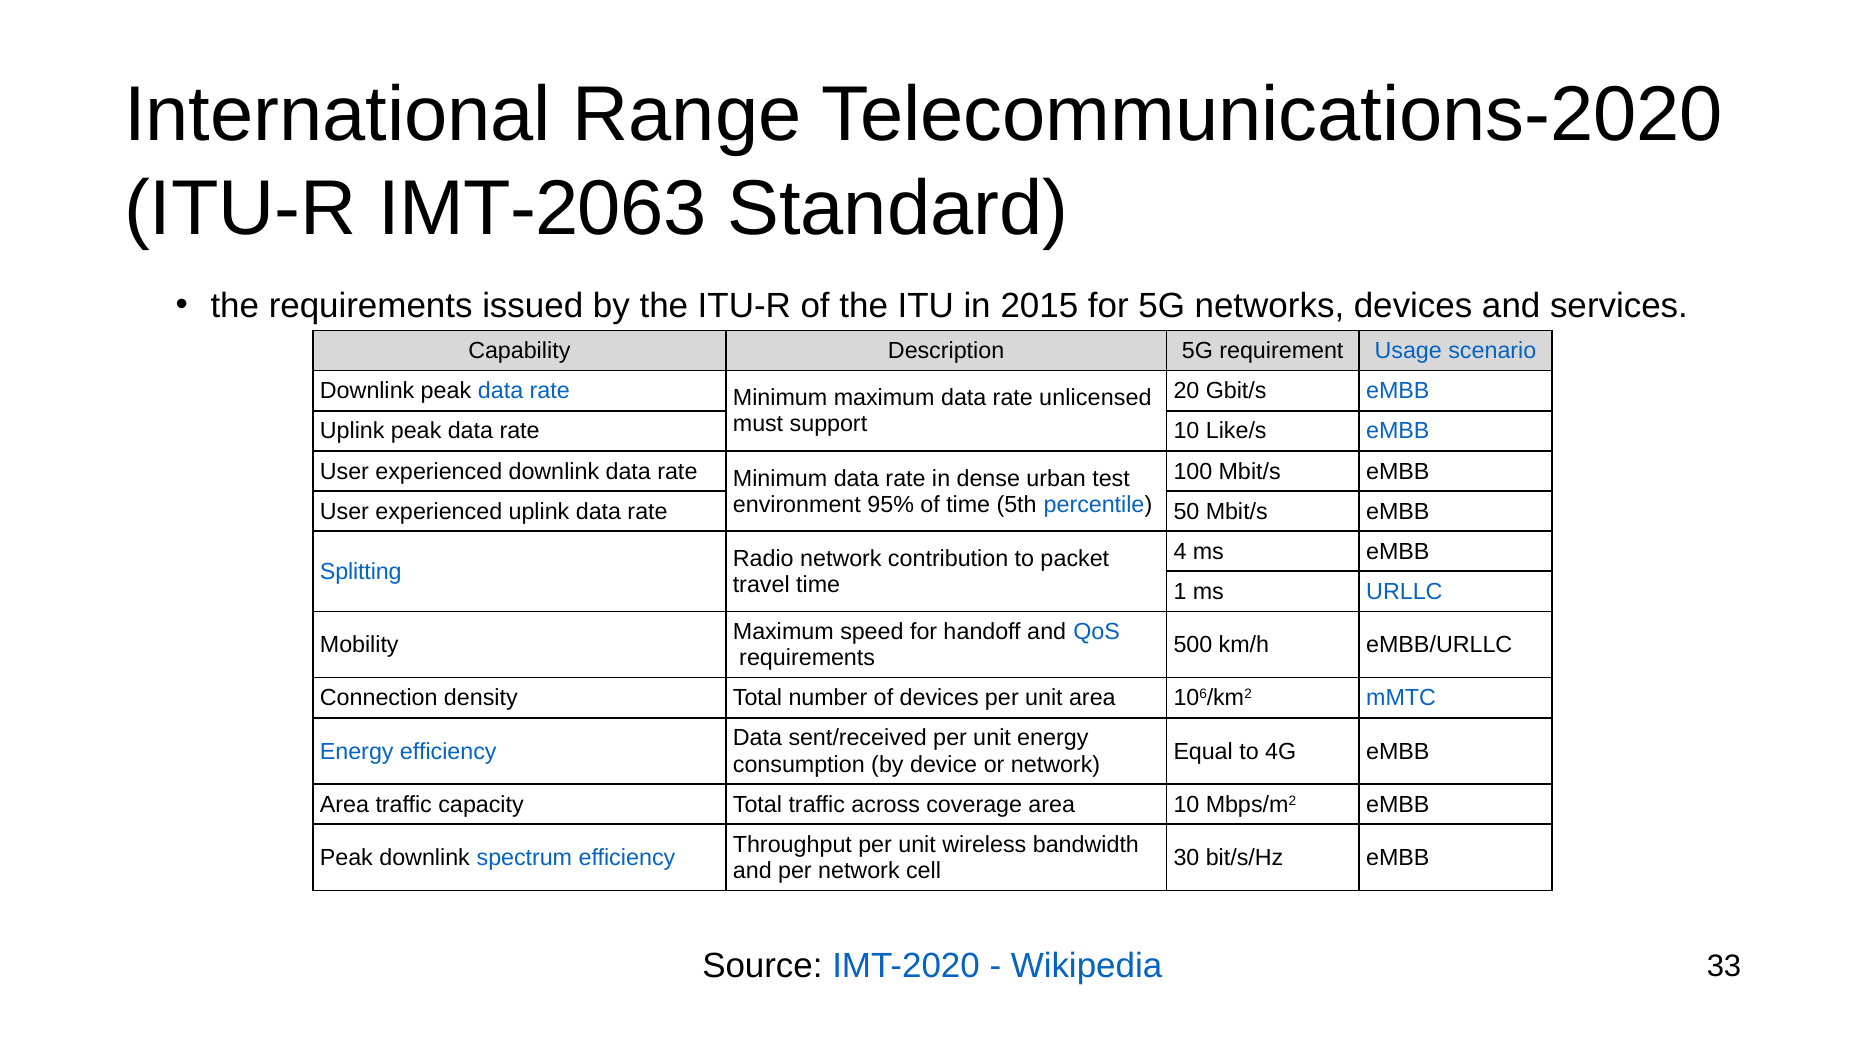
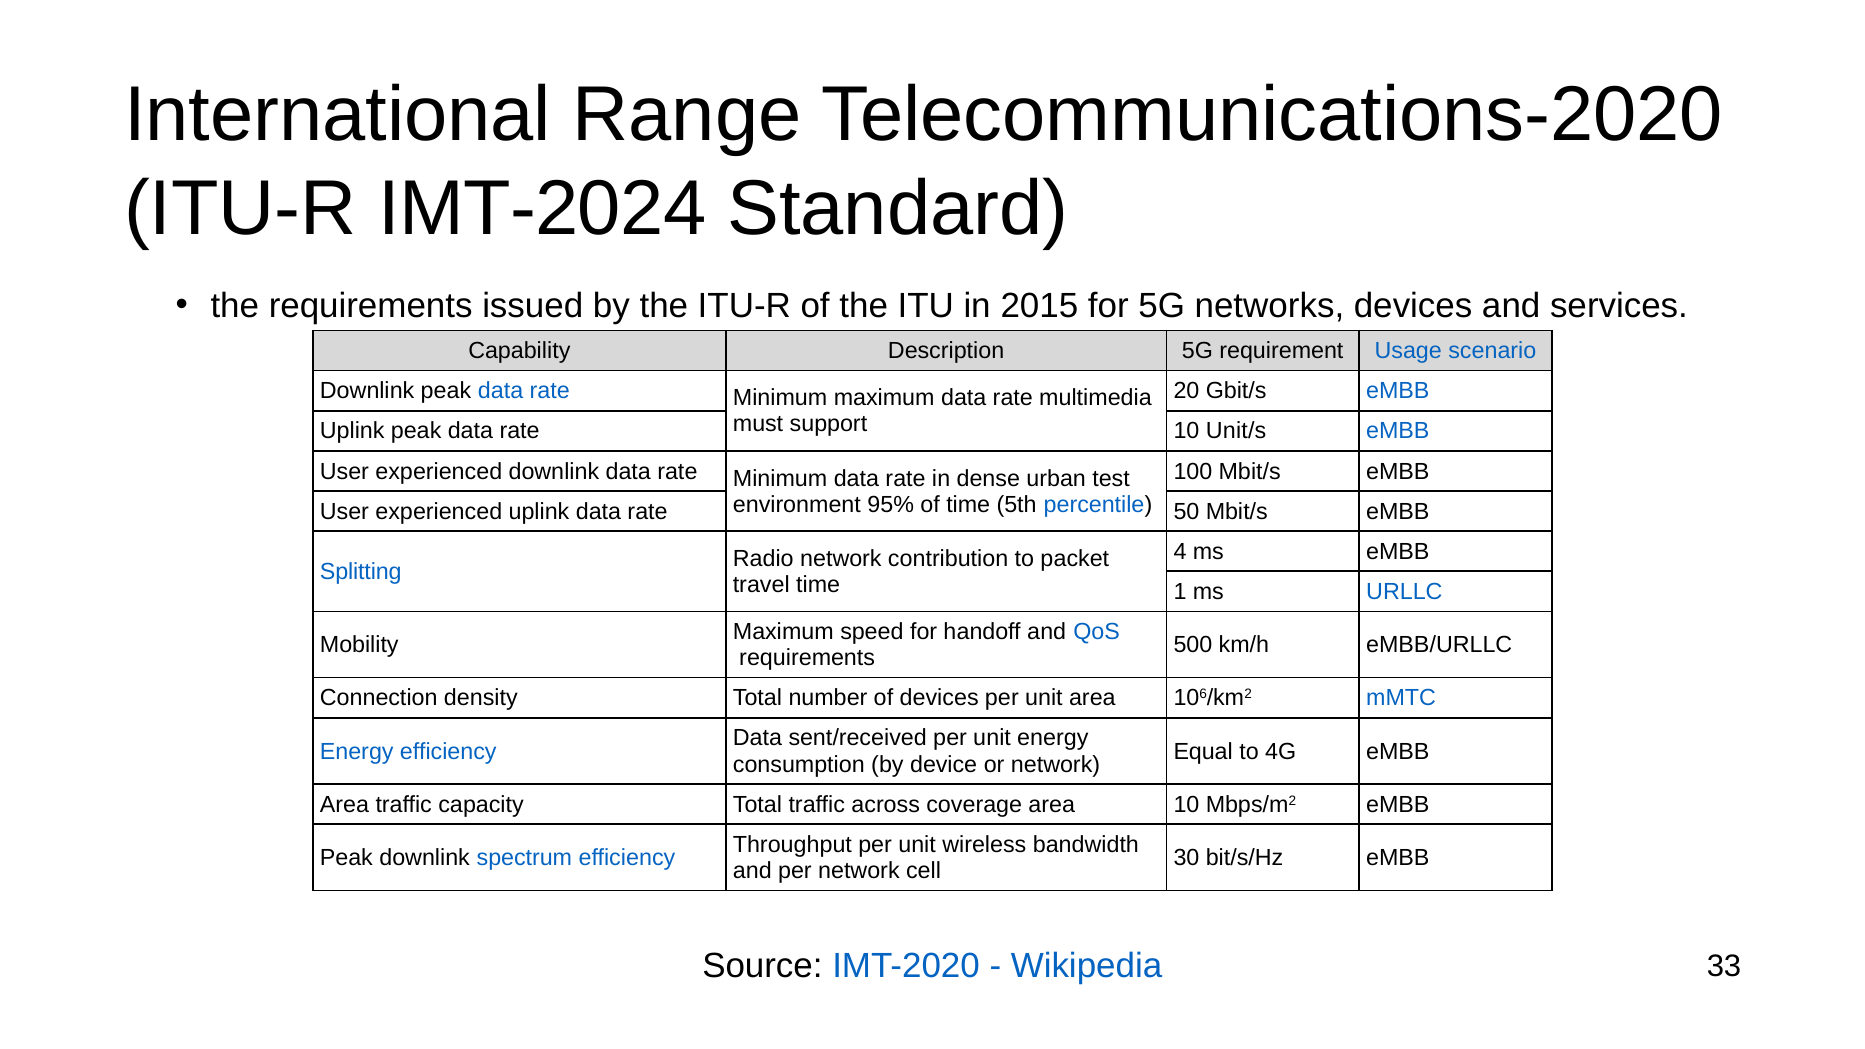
IMT-2063: IMT-2063 -> IMT-2024 (542, 208)
unlicensed: unlicensed -> multimedia (1095, 398)
Like/s: Like/s -> Unit/s (1236, 431)
